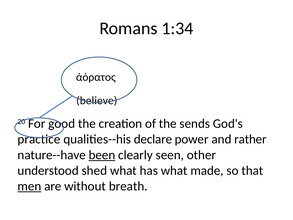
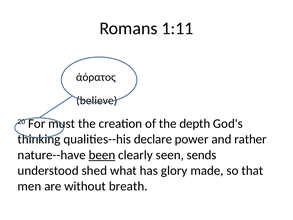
1:34: 1:34 -> 1:11 (177, 28)
good: good -> must (62, 123)
sends: sends -> depth (195, 123)
practice: practice -> thinking (39, 139)
other: other -> sends (202, 155)
has what: what -> glory (174, 170)
men underline: present -> none (29, 186)
